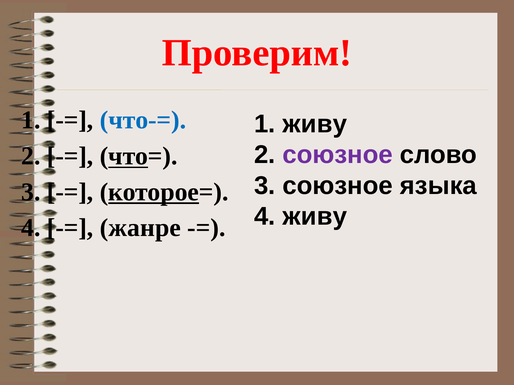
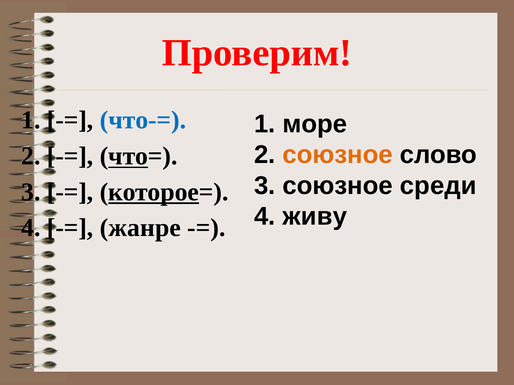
1 живу: живу -> море (315, 124)
союзное colour: purple -> orange (338, 155)
языка: языка -> среди (438, 186)
